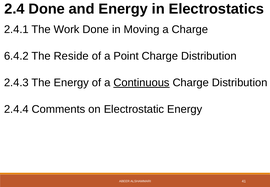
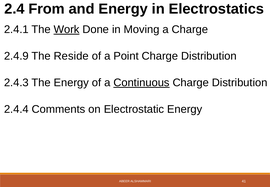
2.4 Done: Done -> From (47, 9)
Work underline: none -> present (67, 29)
6.4.2: 6.4.2 -> 2.4.9 (16, 56)
